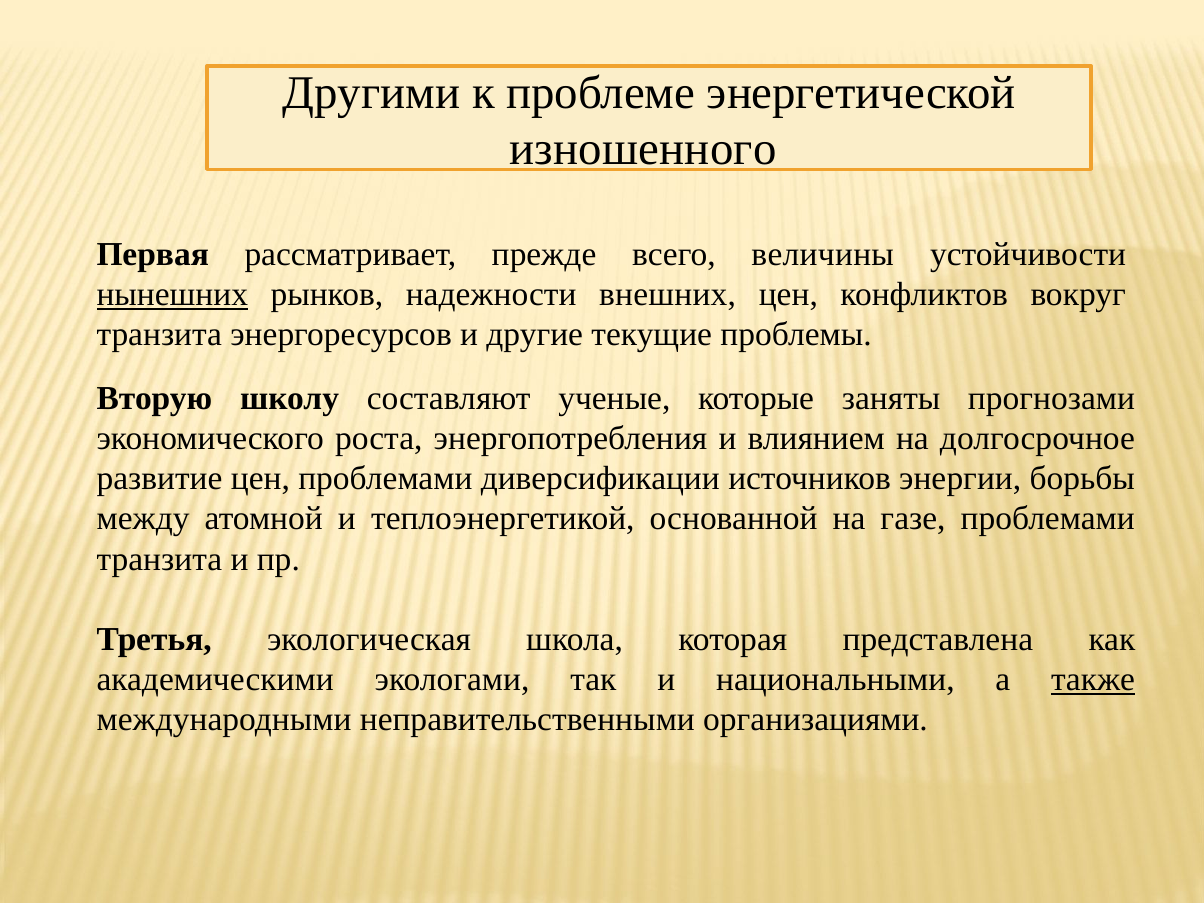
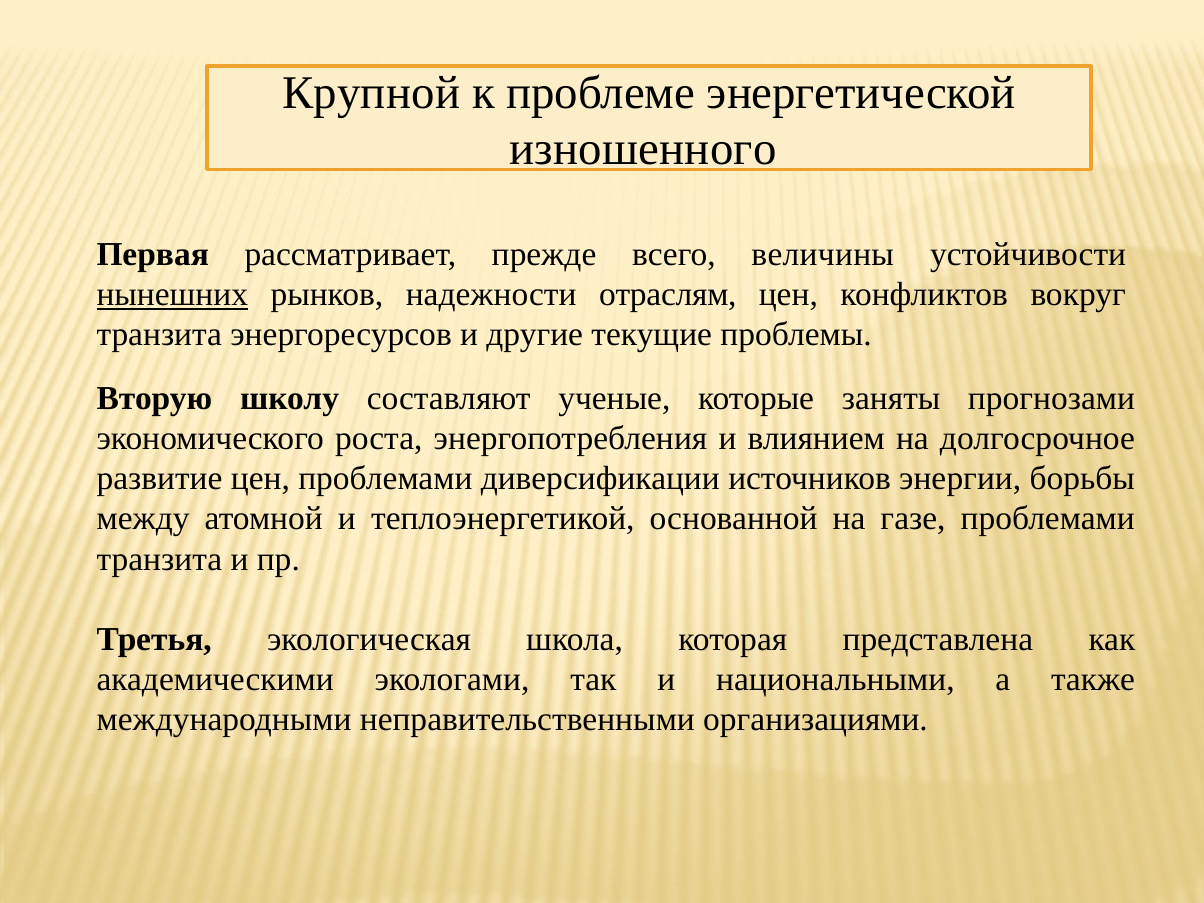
Другими: Другими -> Крупной (371, 93)
внешних: внешних -> отраслям (668, 294)
также underline: present -> none (1093, 680)
